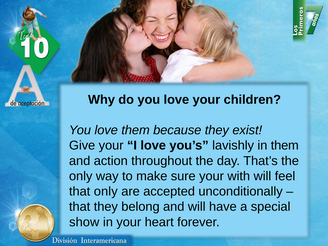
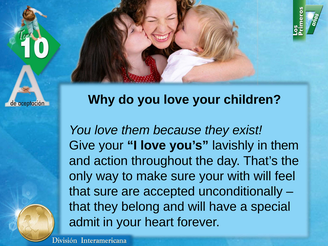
that only: only -> sure (106, 191)
show: show -> admit (84, 222)
